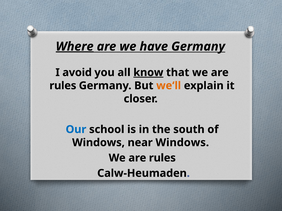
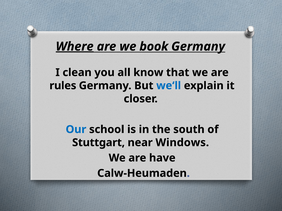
have: have -> book (154, 47)
avoid: avoid -> clean (77, 73)
know underline: present -> none (148, 73)
we‘ll colour: orange -> blue (169, 86)
Windows: Windows -> Stuttgart (98, 143)
rules: rules -> have (162, 158)
